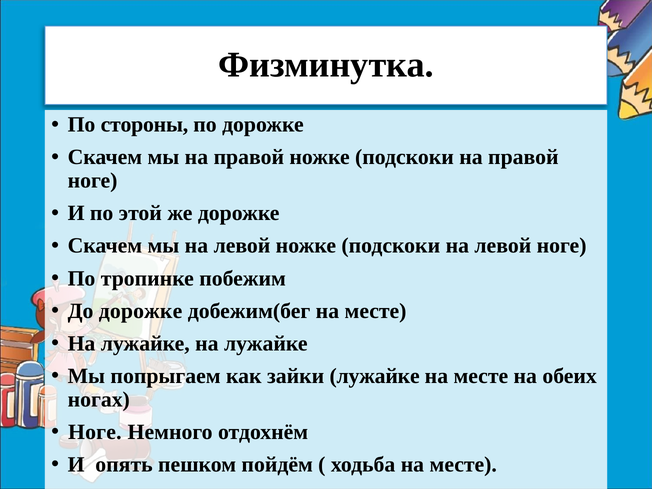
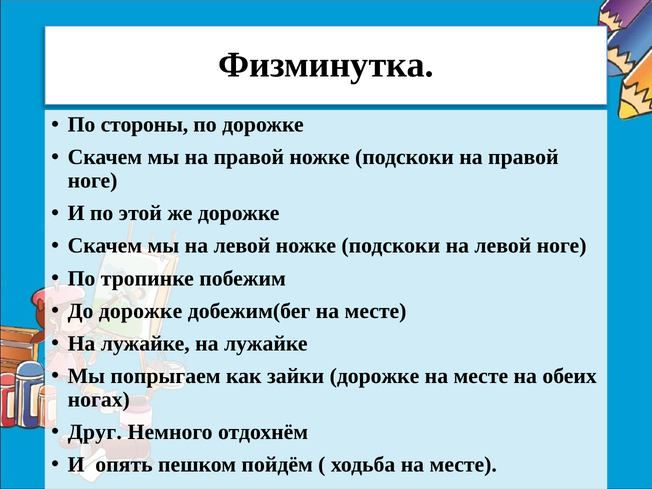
зайки лужайке: лужайке -> дорожке (375, 376)
Ноге: Ноге -> Друг (95, 432)
